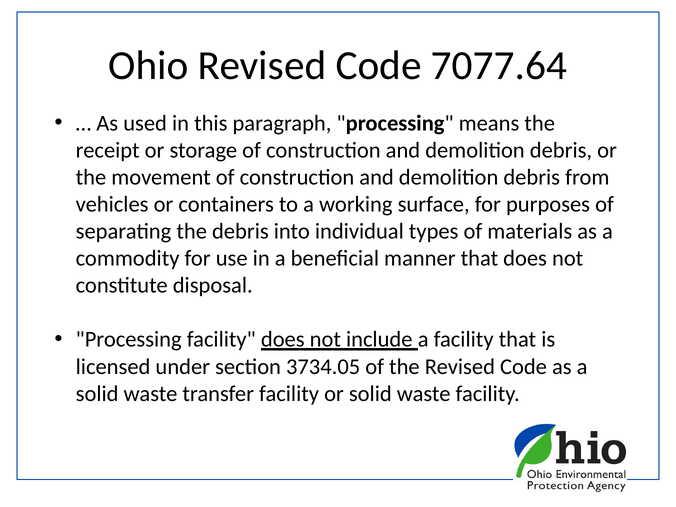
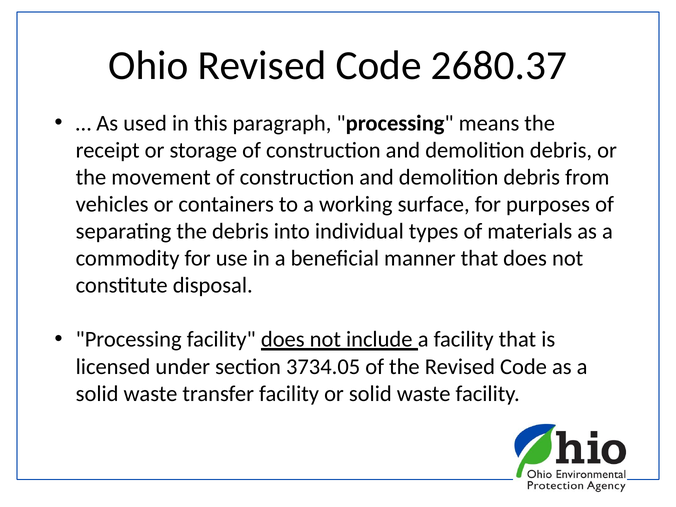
7077.64: 7077.64 -> 2680.37 (499, 65)
